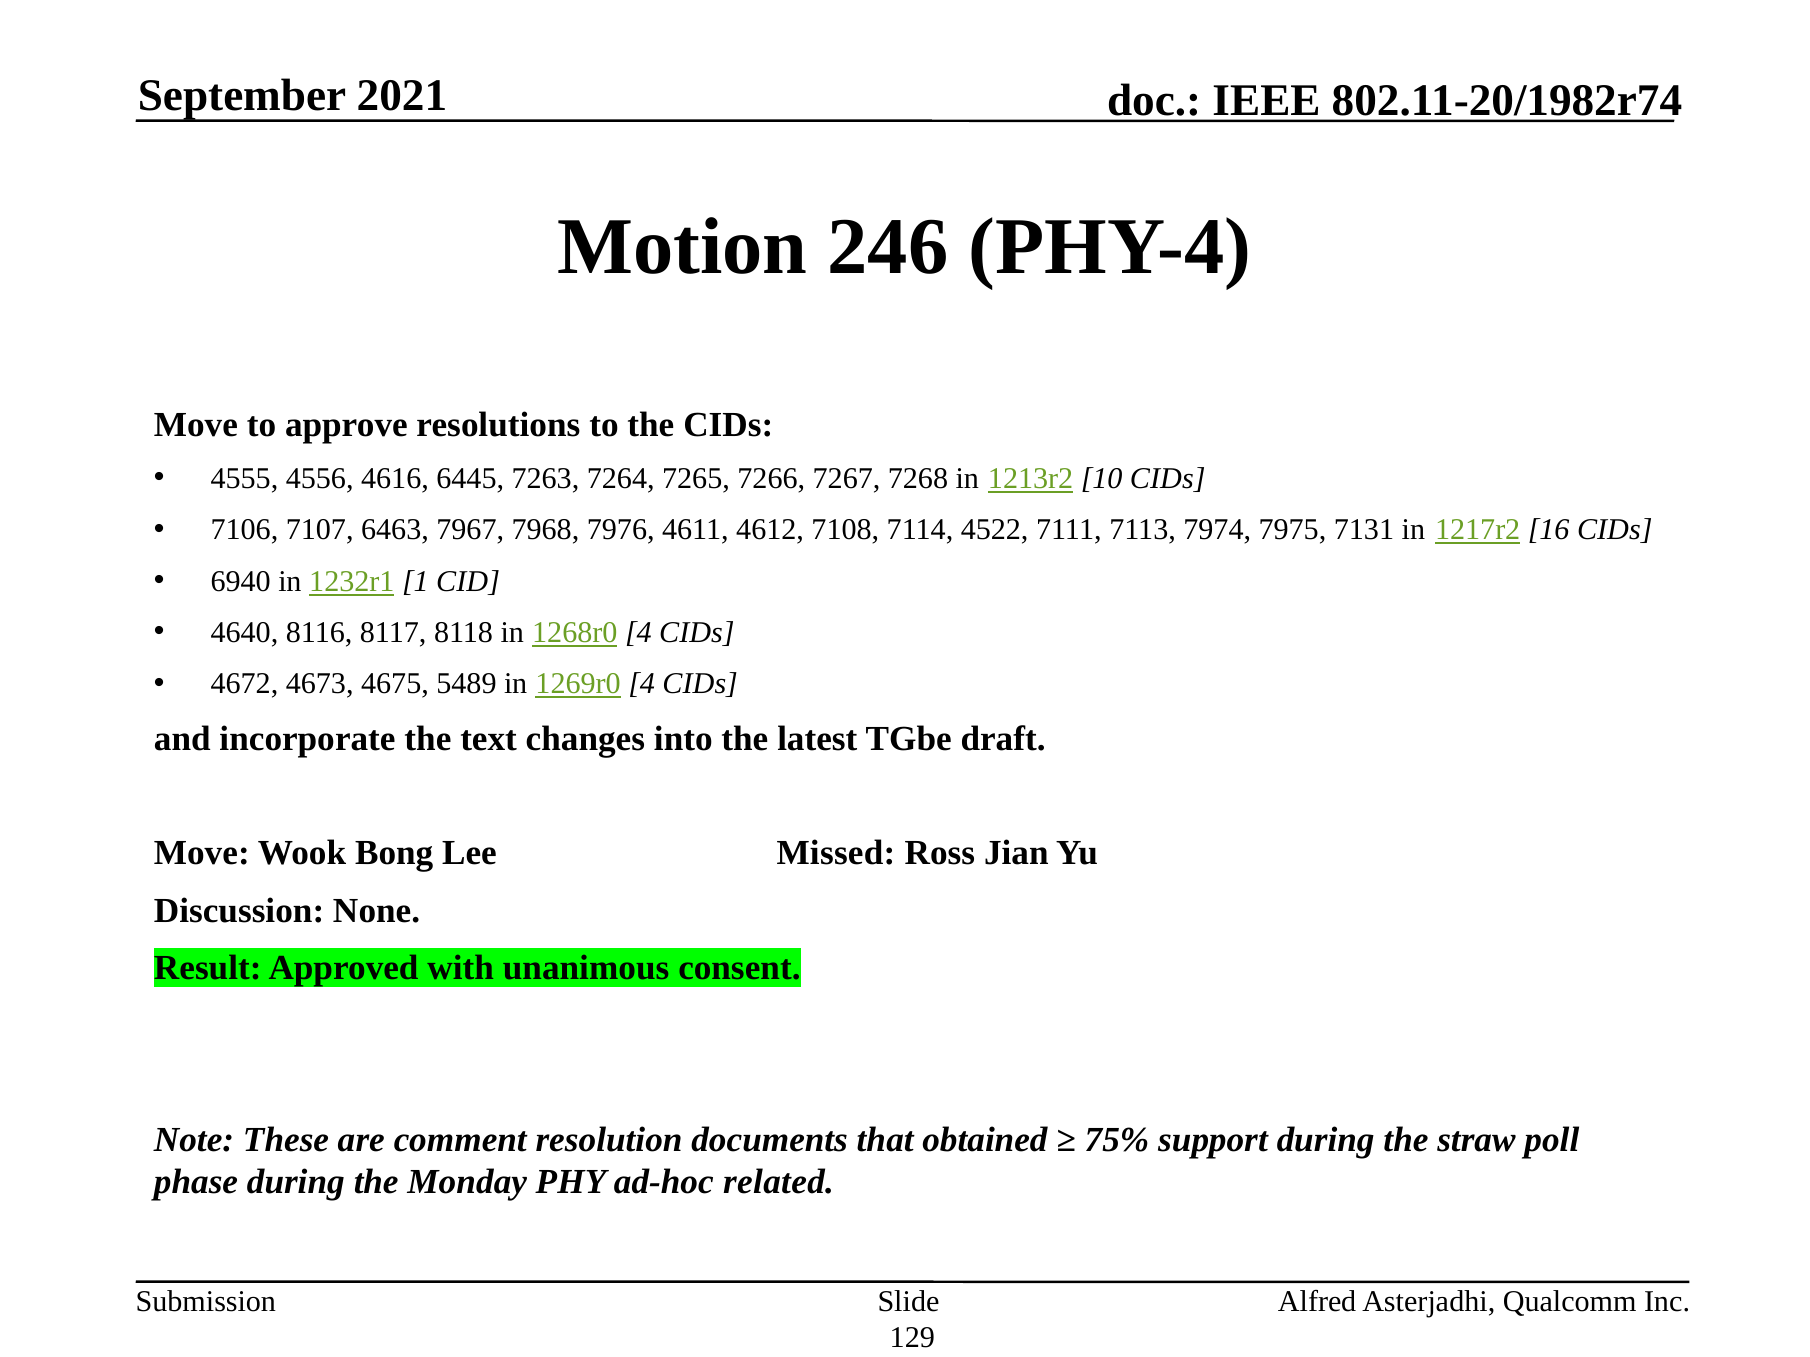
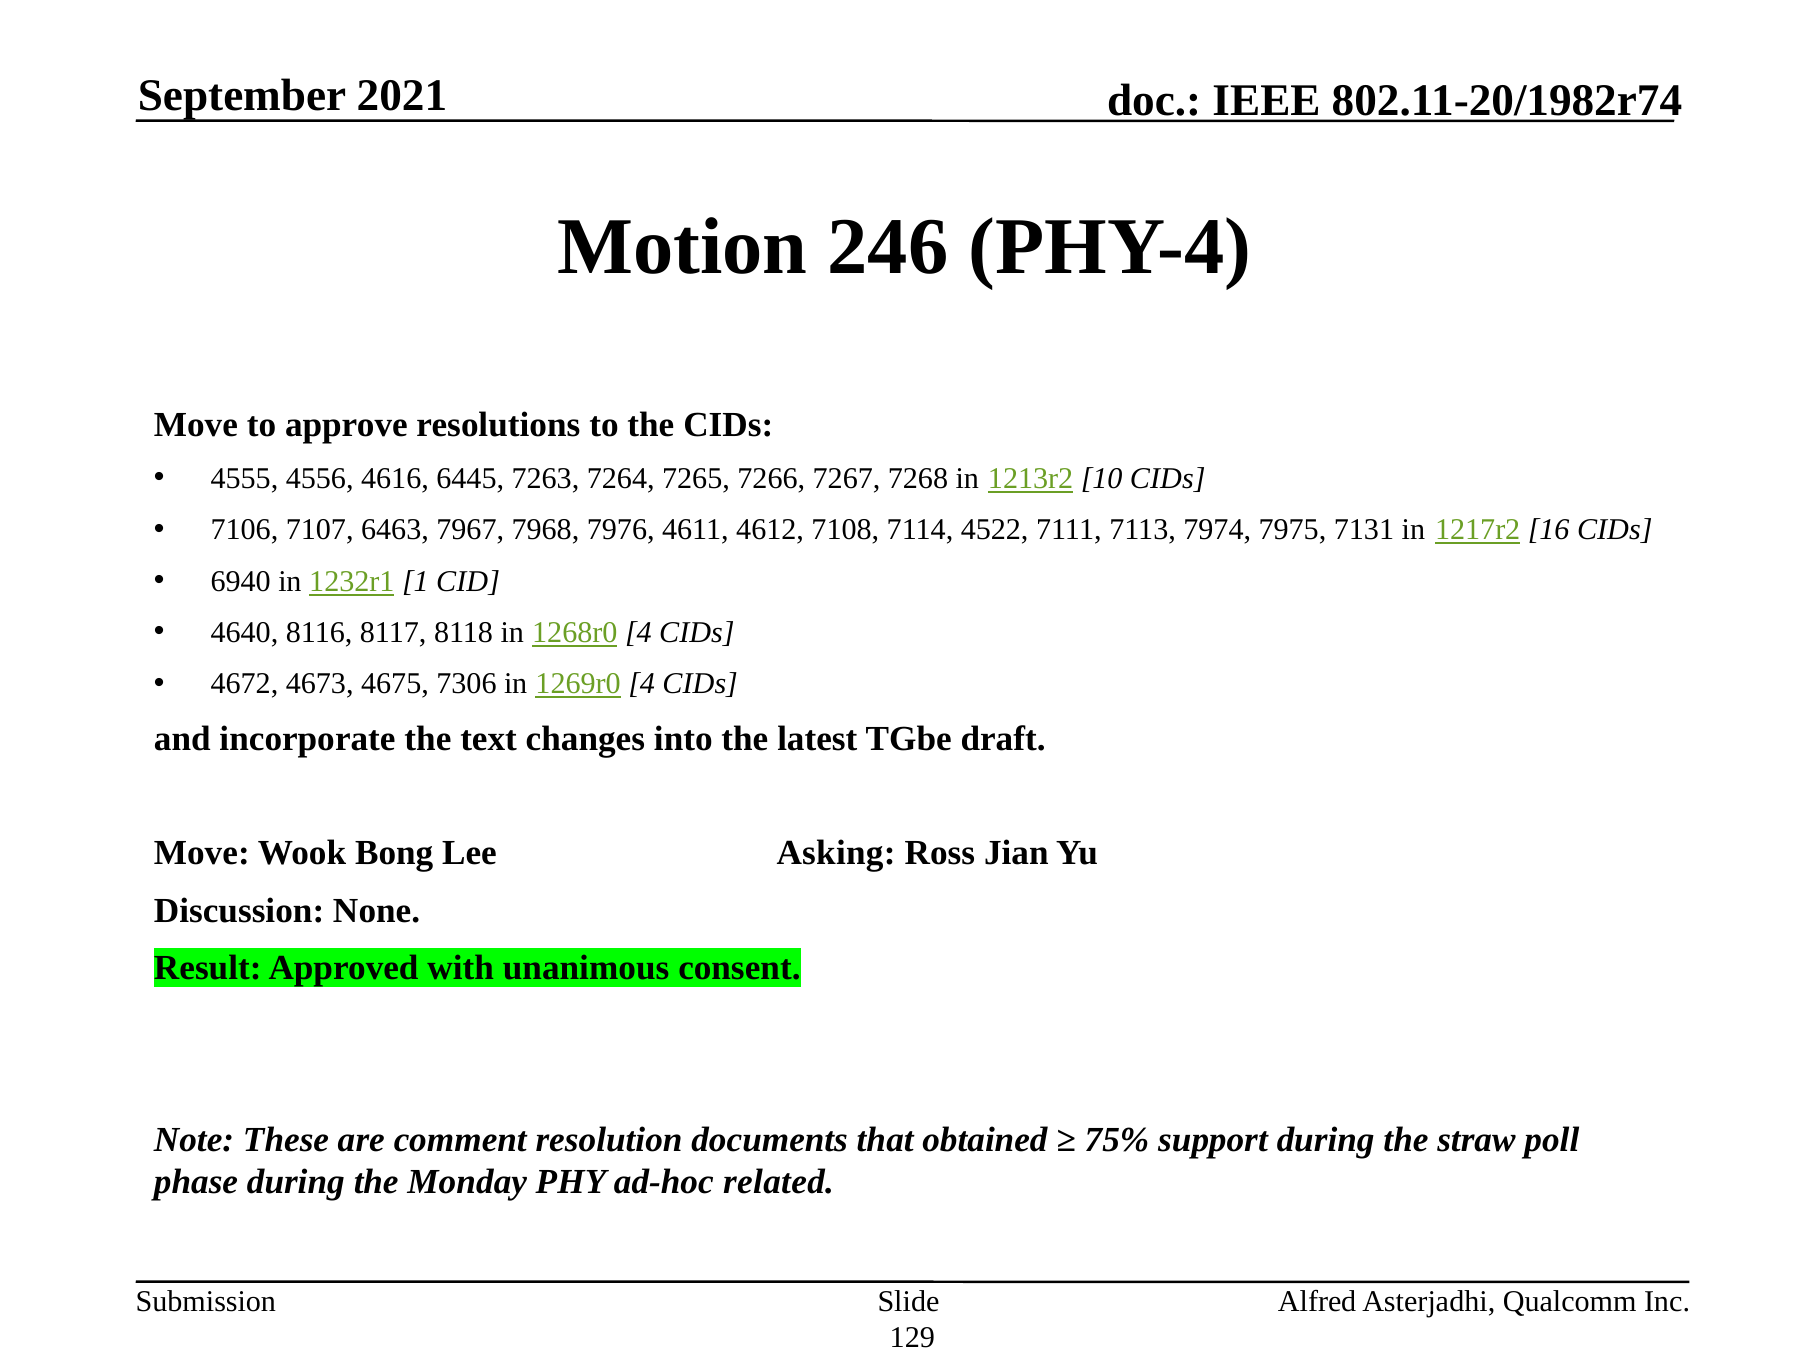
5489: 5489 -> 7306 (466, 684)
Missed: Missed -> Asking (836, 853)
